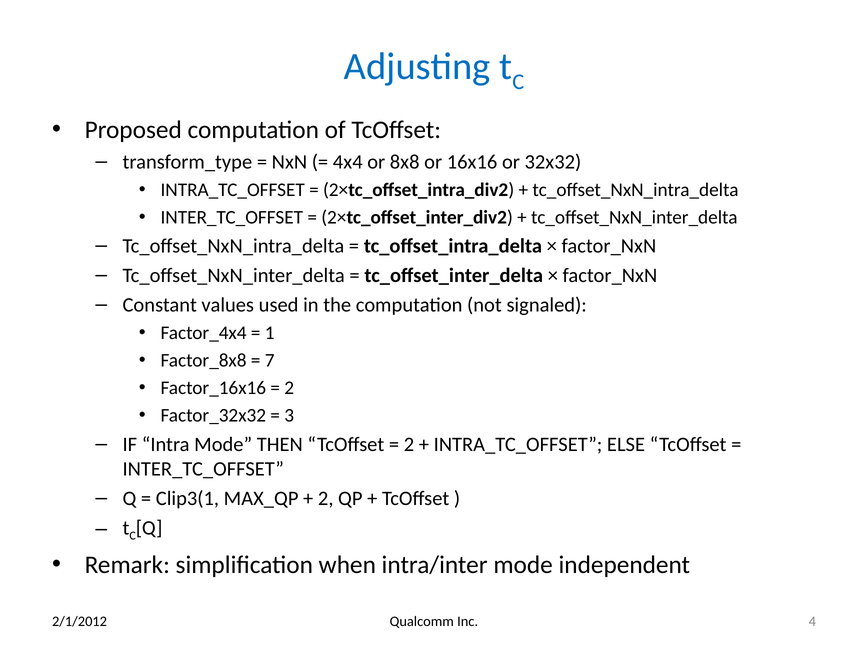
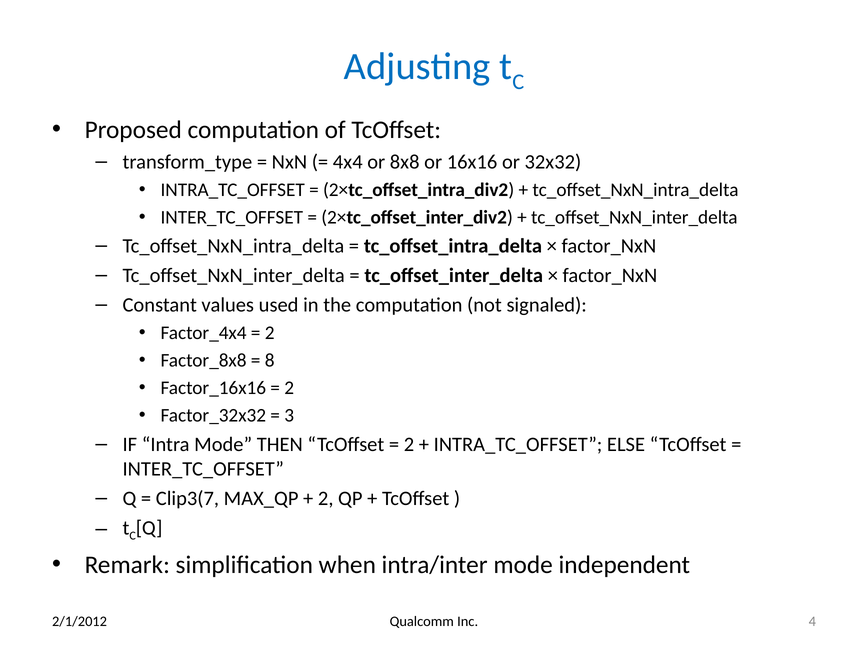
1: 1 -> 2 (270, 333)
7: 7 -> 8 (270, 361)
Clip3(1: Clip3(1 -> Clip3(7 (187, 498)
